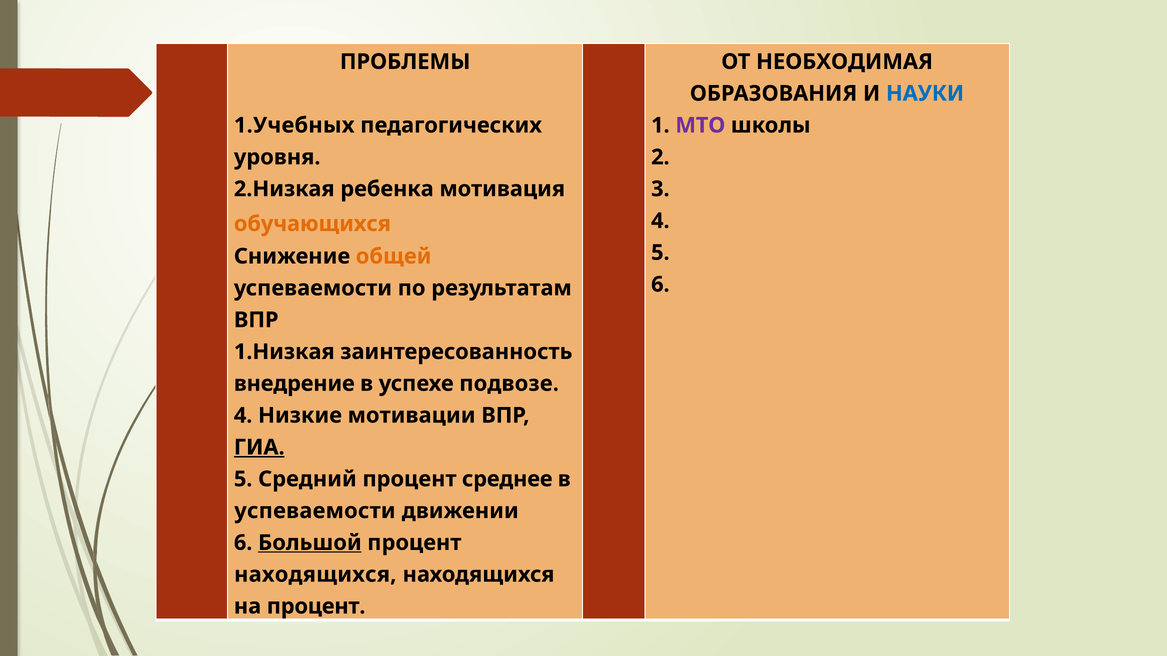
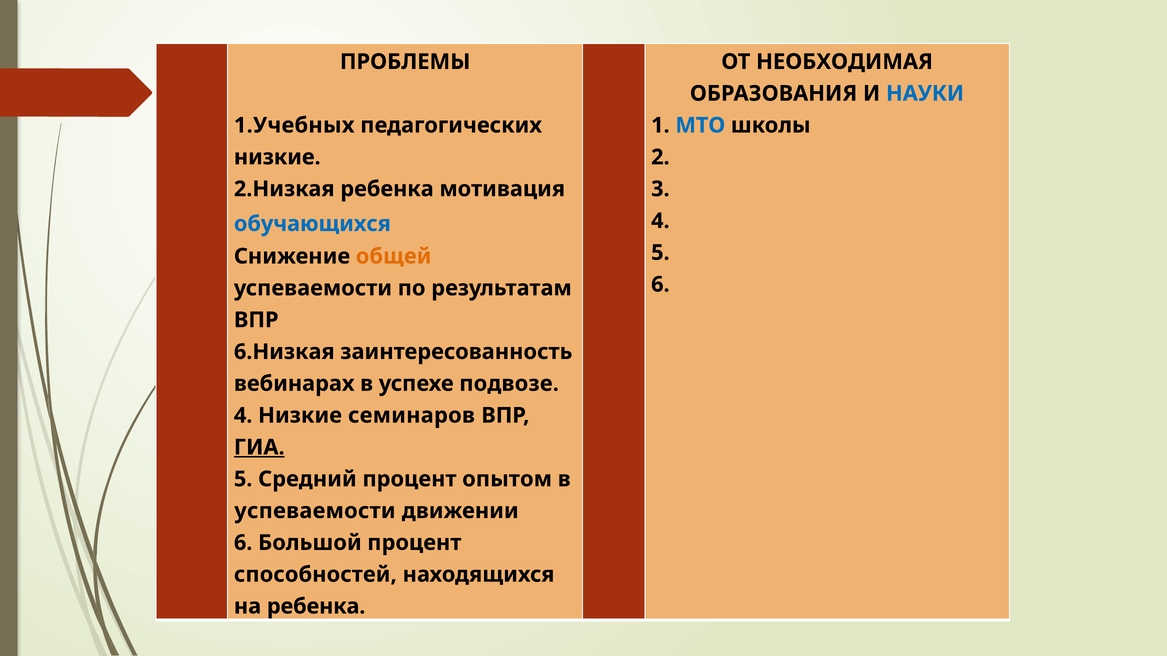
МТО colour: purple -> blue (700, 125)
уровня: уровня -> низкие (277, 157)
обучающихся colour: orange -> blue (312, 224)
1.Низкая: 1.Низкая -> 6.Низкая (284, 352)
внедрение: внедрение -> вебинарах (294, 384)
мотивации: мотивации -> семинаров (411, 416)
среднее: среднее -> опытом (507, 479)
Большой underline: present -> none (310, 543)
находящихся: находящихся -> способностей (315, 575)
на процент: процент -> ребенка (316, 607)
